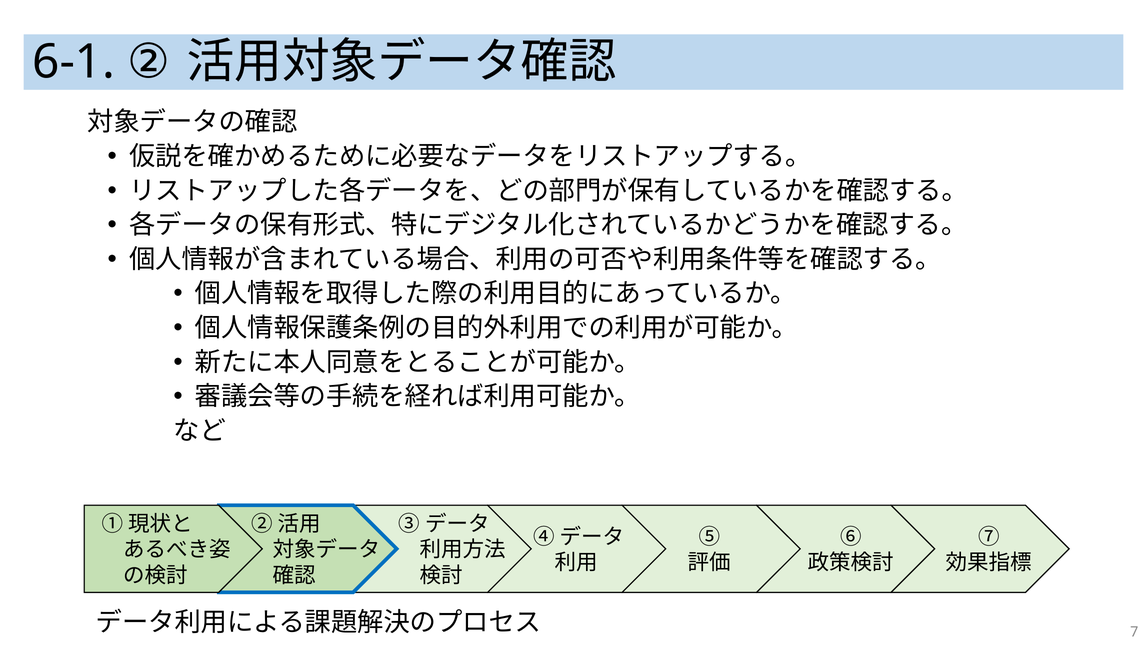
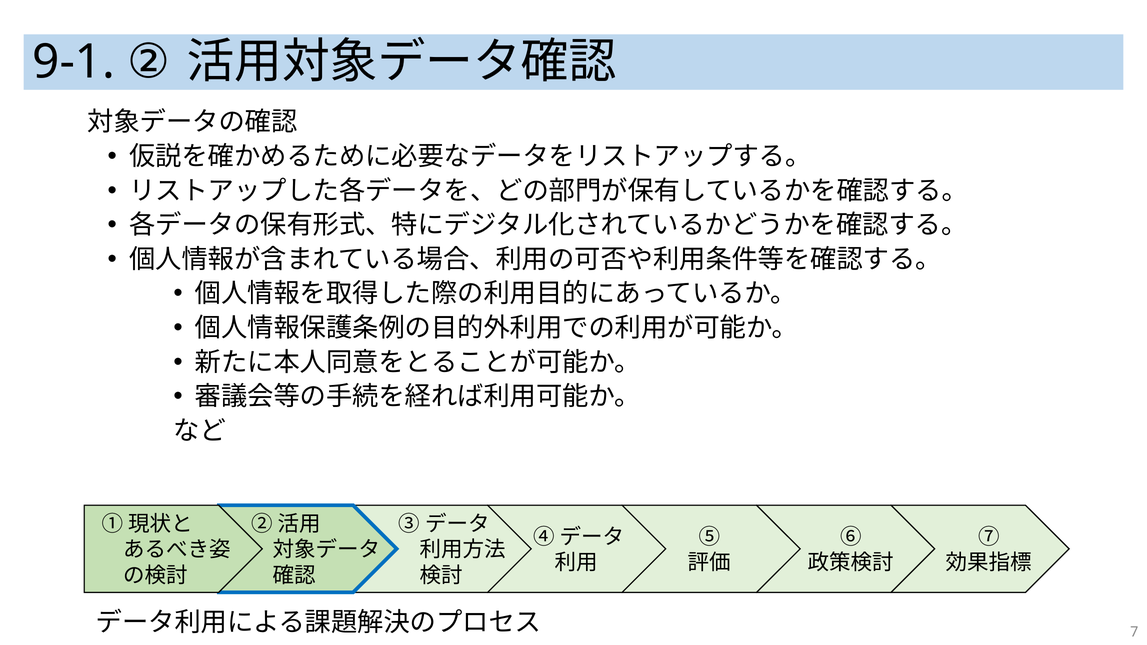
6-1: 6-1 -> 9-1 (74, 62)
